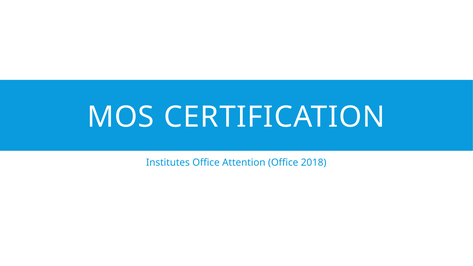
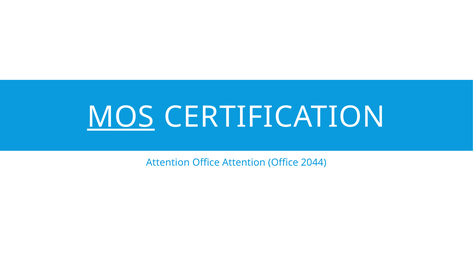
MOS underline: none -> present (121, 117)
Institutes: Institutes -> Attention (168, 163)
2018: 2018 -> 2044 (314, 163)
